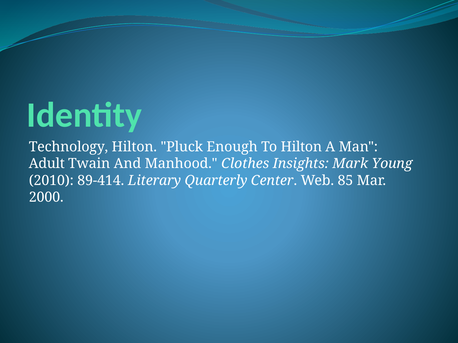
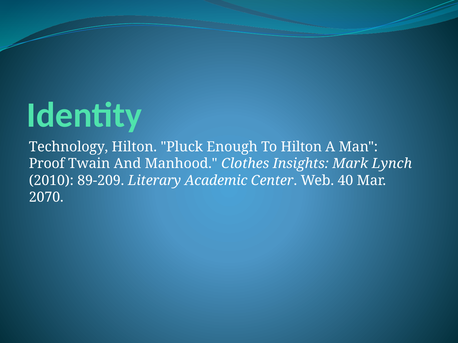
Adult: Adult -> Proof (47, 164)
Young: Young -> Lynch (392, 164)
89-414: 89-414 -> 89-209 (101, 181)
Quarterly: Quarterly -> Academic (216, 181)
85: 85 -> 40 (345, 181)
2000: 2000 -> 2070 (46, 197)
